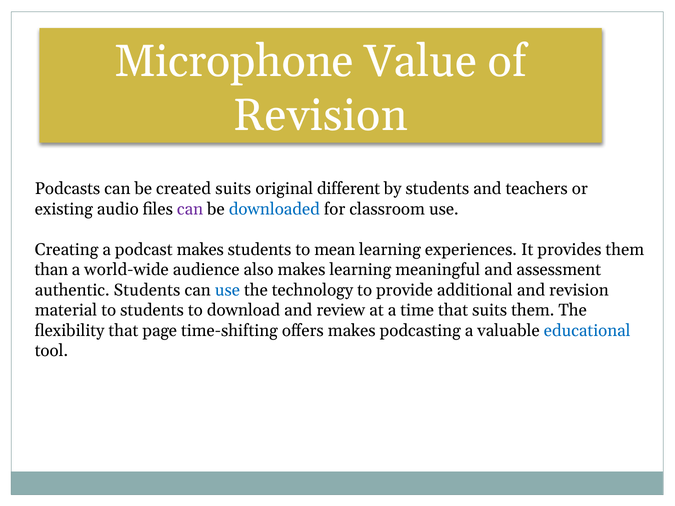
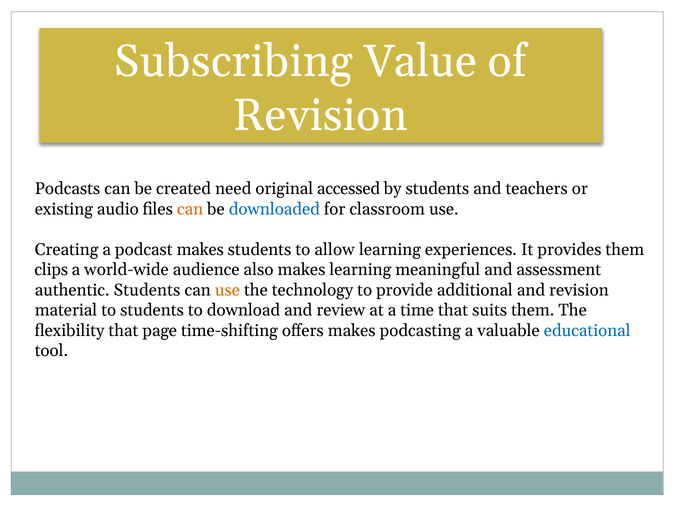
Microphone: Microphone -> Subscribing (233, 62)
created suits: suits -> need (233, 189)
different: different -> accessed (349, 189)
can colour: purple -> orange (190, 209)
mean: mean -> allow (335, 250)
than: than -> clips (51, 270)
use colour: blue -> orange (227, 290)
